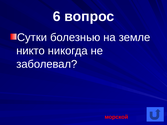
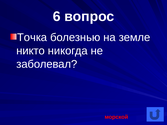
Сутки: Сутки -> Точка (32, 38)
